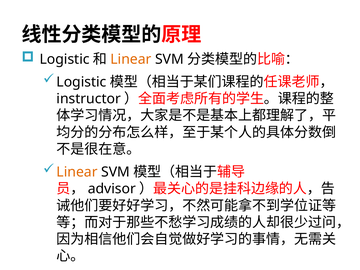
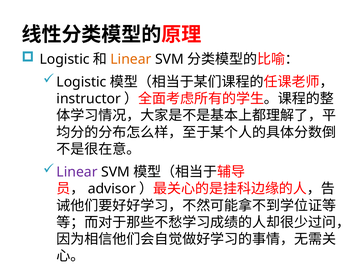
Linear colour: orange -> purple (77, 172)
